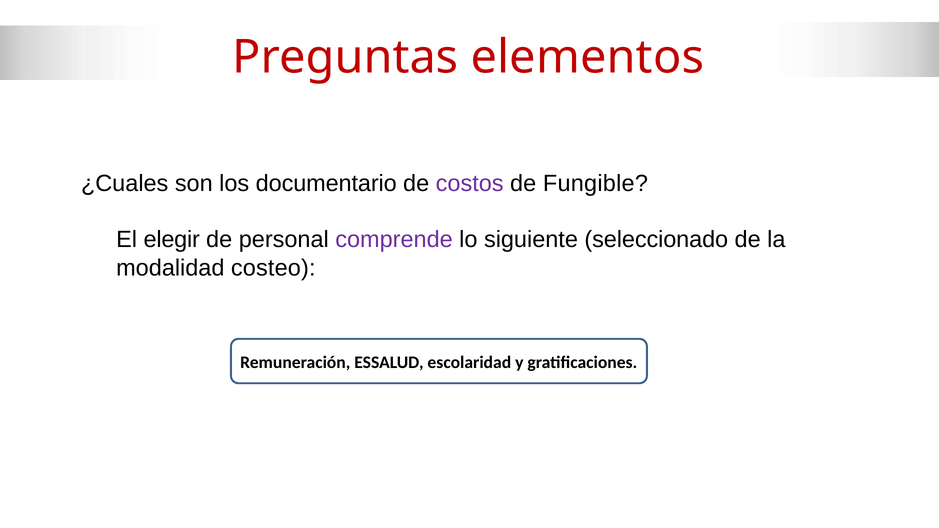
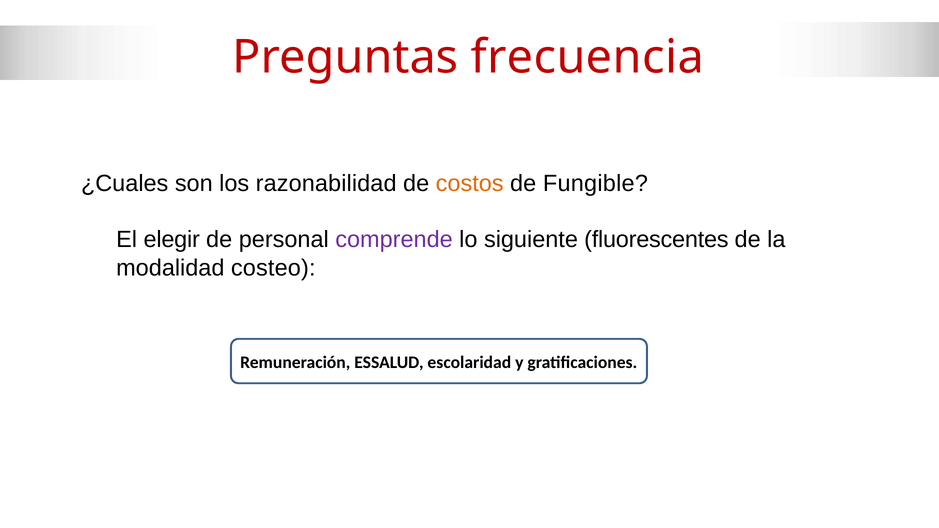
elementos: elementos -> frecuencia (587, 57)
documentario: documentario -> razonabilidad (326, 183)
costos colour: purple -> orange (470, 183)
seleccionado: seleccionado -> fluorescentes (656, 240)
